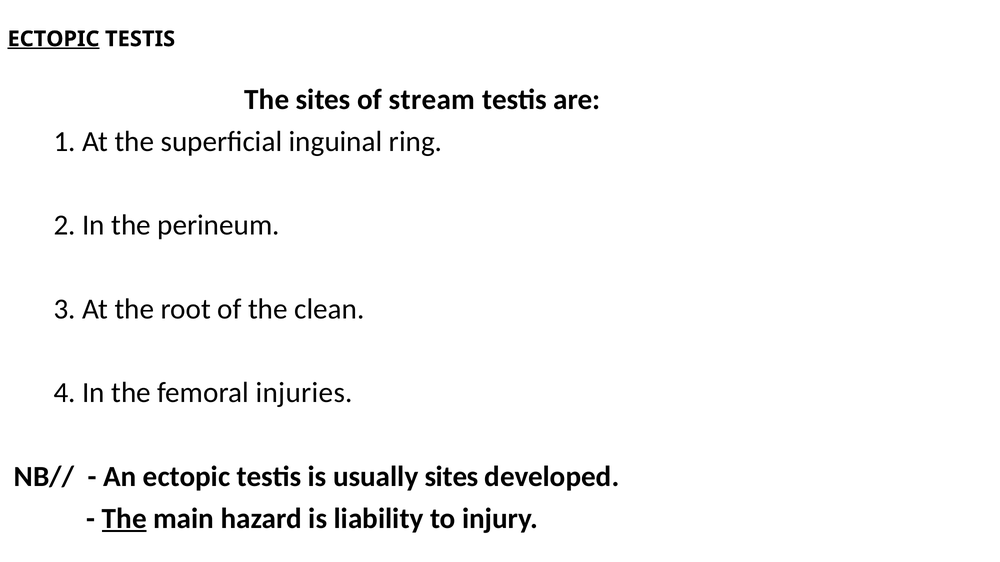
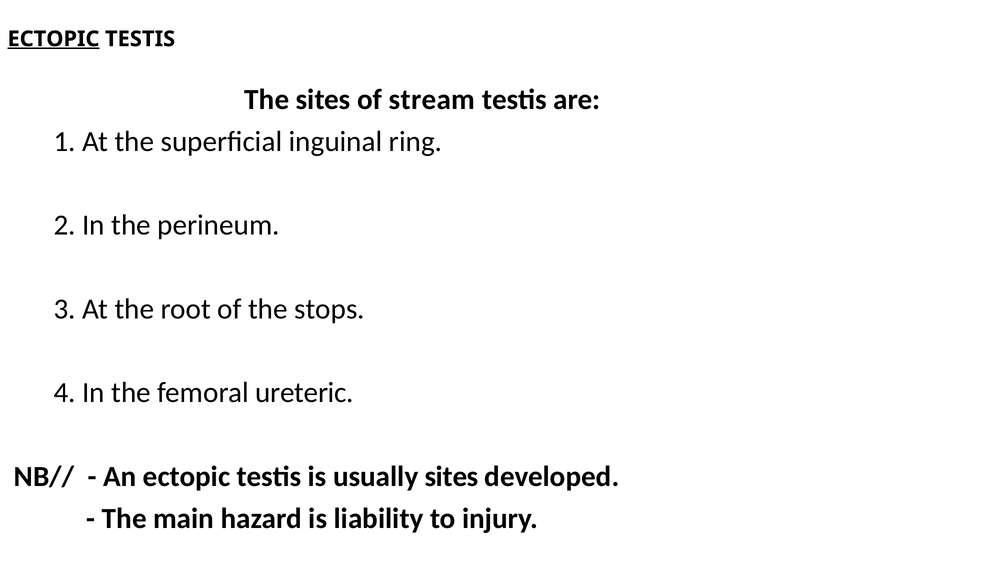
clean: clean -> stops (330, 309)
injuries: injuries -> ureteric (305, 393)
The underline: present -> none (124, 519)
